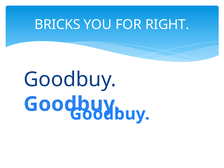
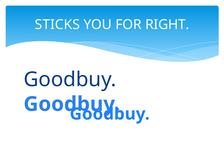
BRICKS: BRICKS -> STICKS (57, 25)
